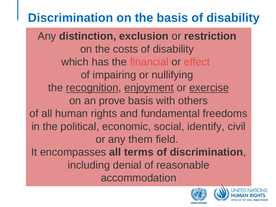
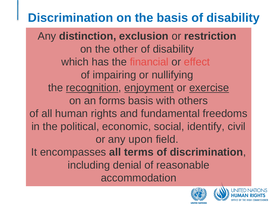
costs: costs -> other (125, 49)
prove: prove -> forms (112, 101)
them: them -> upon (141, 139)
